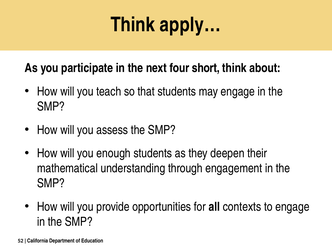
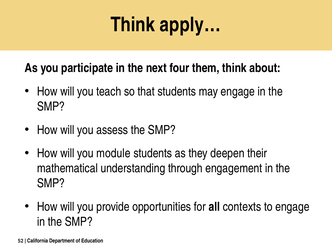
short: short -> them (206, 68)
enough: enough -> module (113, 153)
